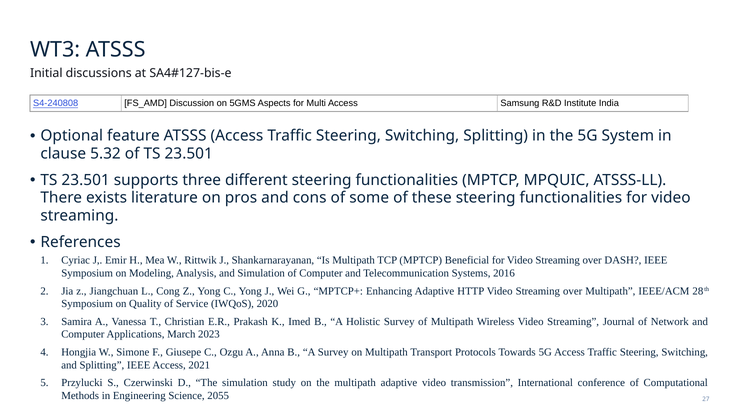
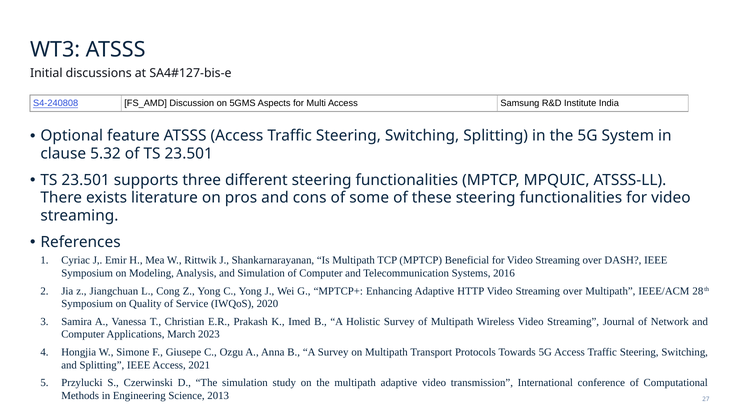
2055: 2055 -> 2013 (218, 396)
